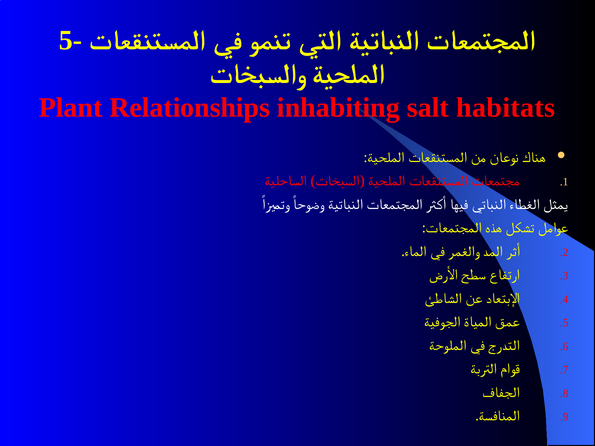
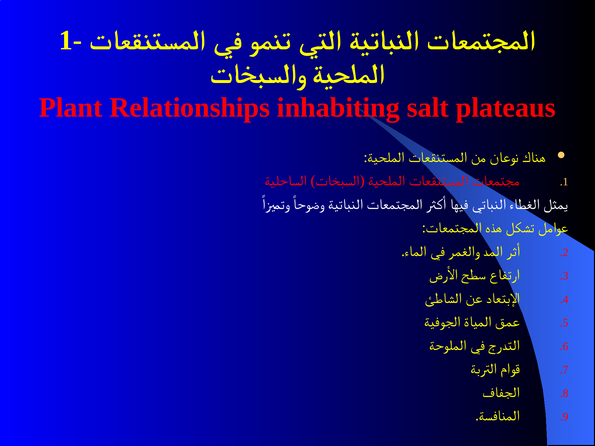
5-: 5- -> 1- (71, 40)
habitats: habitats -> plateaus (506, 108)
